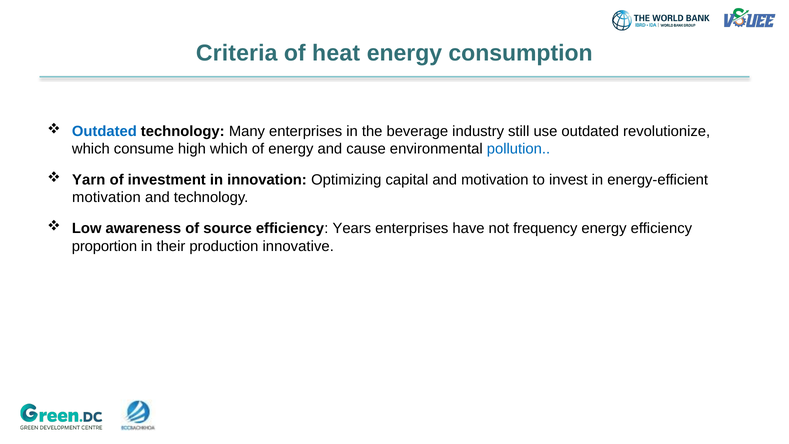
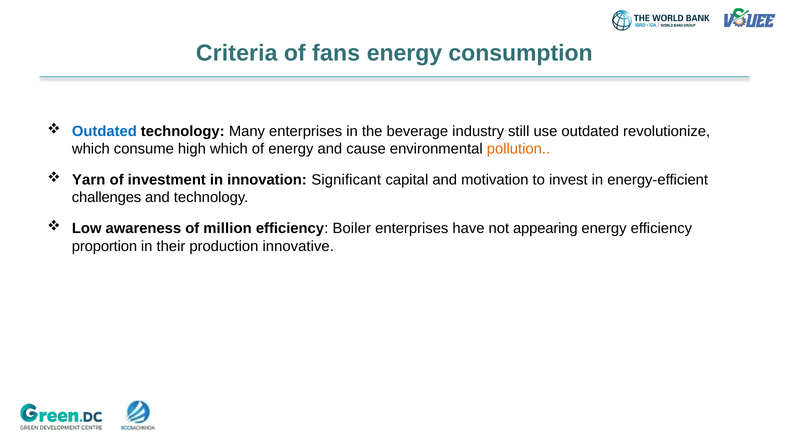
heat: heat -> fans (336, 53)
pollution colour: blue -> orange (518, 149)
Optimizing: Optimizing -> Significant (346, 180)
motivation: motivation -> challenges (107, 197)
source: source -> million (227, 228)
Years: Years -> Boiler (352, 228)
frequency: frequency -> appearing (545, 228)
